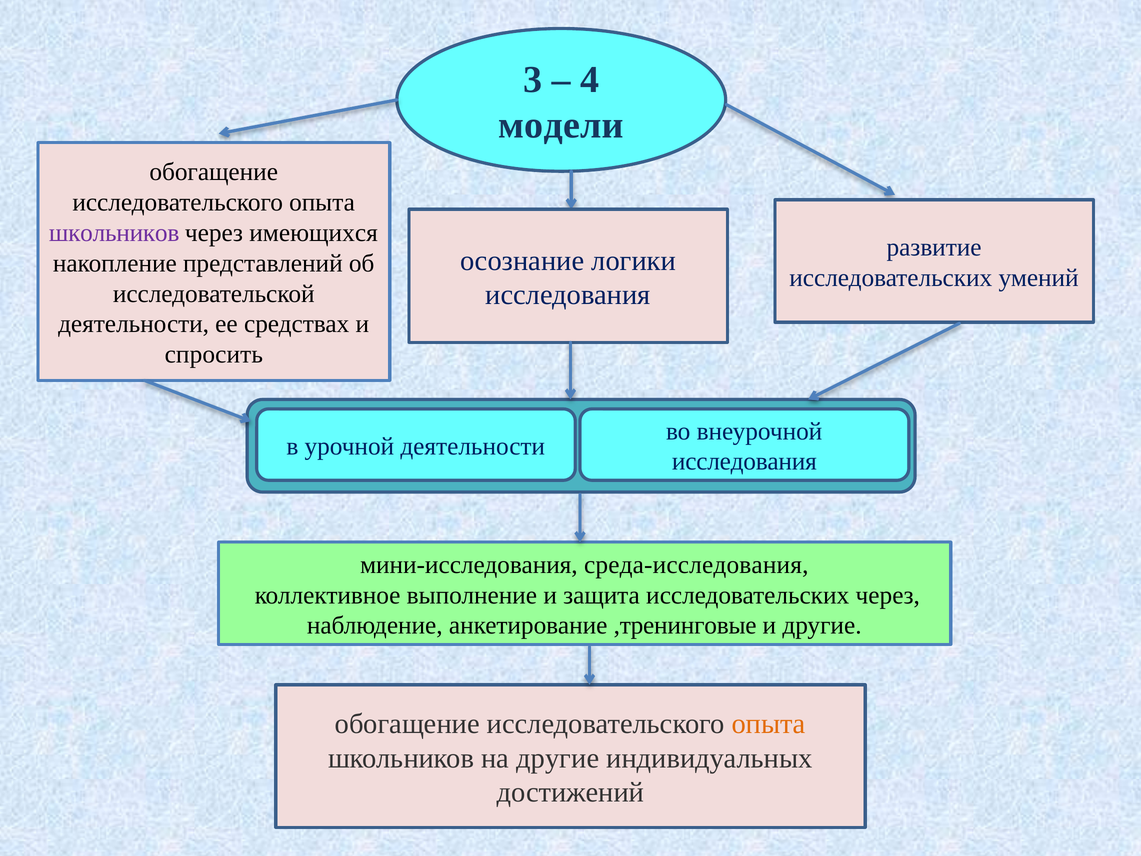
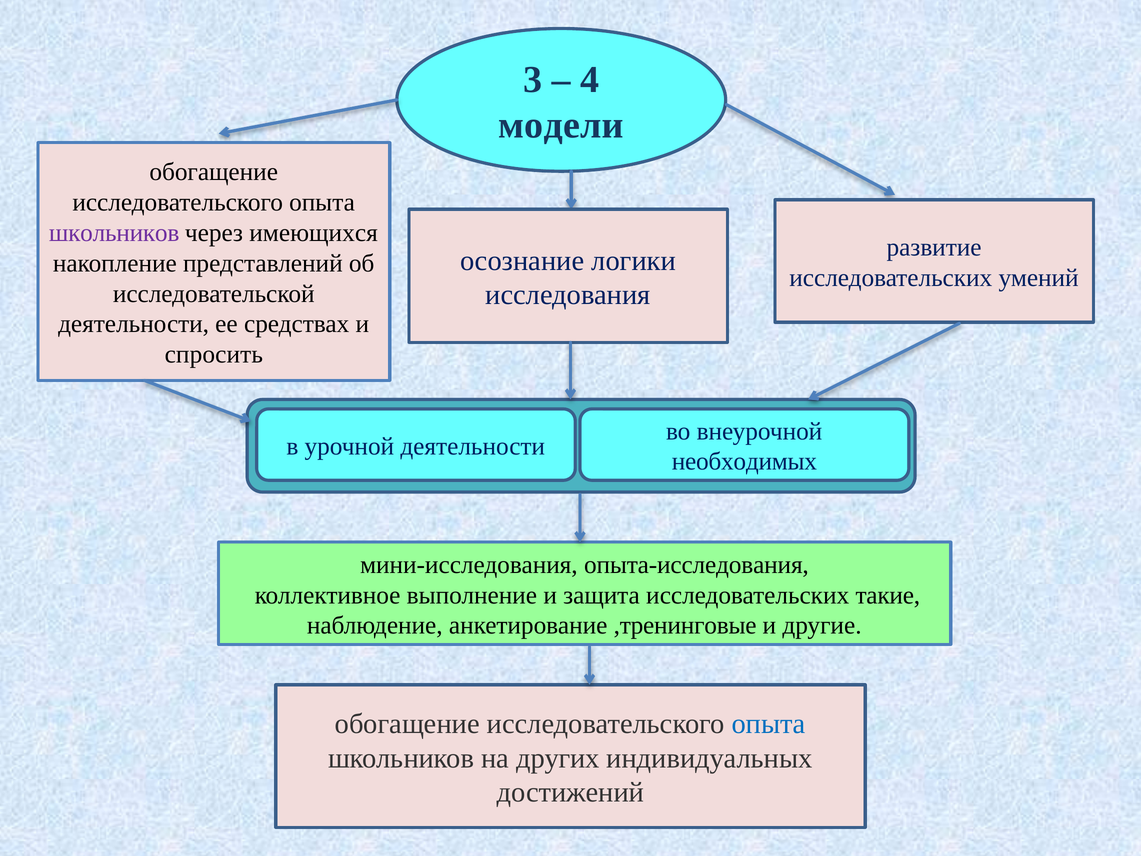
исследования: исследования -> необходимых (744, 461)
среда-исследования: среда-исследования -> опыта-исследования (696, 565)
исследовательских через: через -> такие (888, 595)
опыта colour: orange -> blue (769, 724)
на другие: другие -> других (558, 758)
